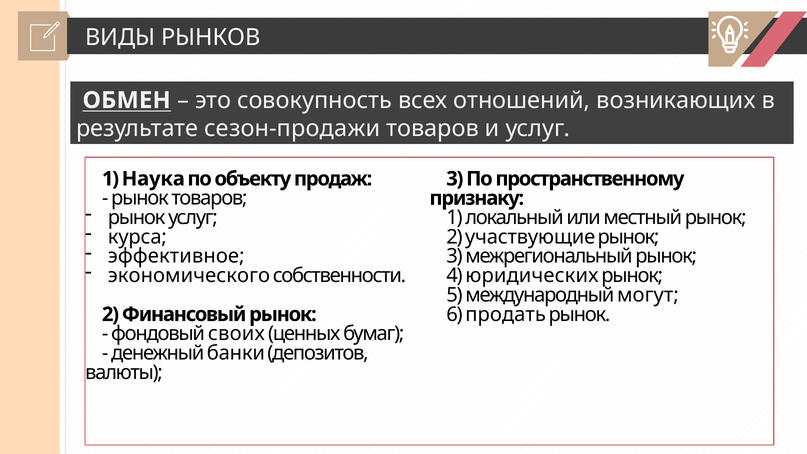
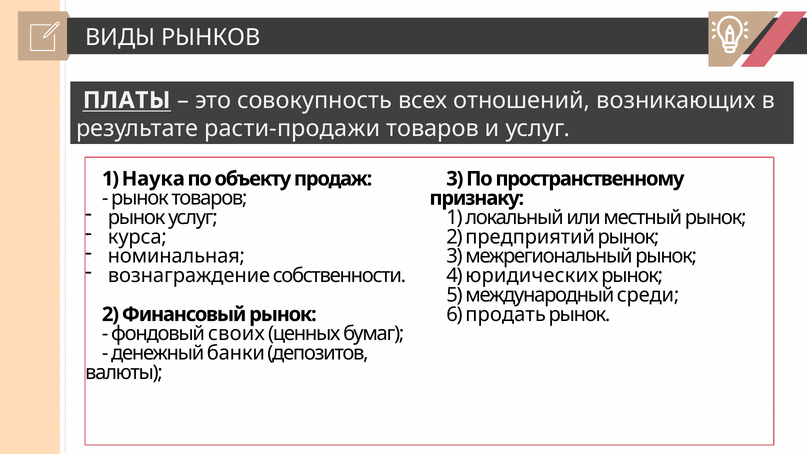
ОБМЕН: ОБМЕН -> ПЛАТЫ (127, 100)
сезон-продажи: сезон-продажи -> расти-продажи (292, 129)
участвующие: участвующие -> предприятий (530, 237)
эффективное: эффективное -> номинальная (176, 256)
экономического: экономического -> вознаграждение (189, 276)
могут: могут -> среди (648, 295)
